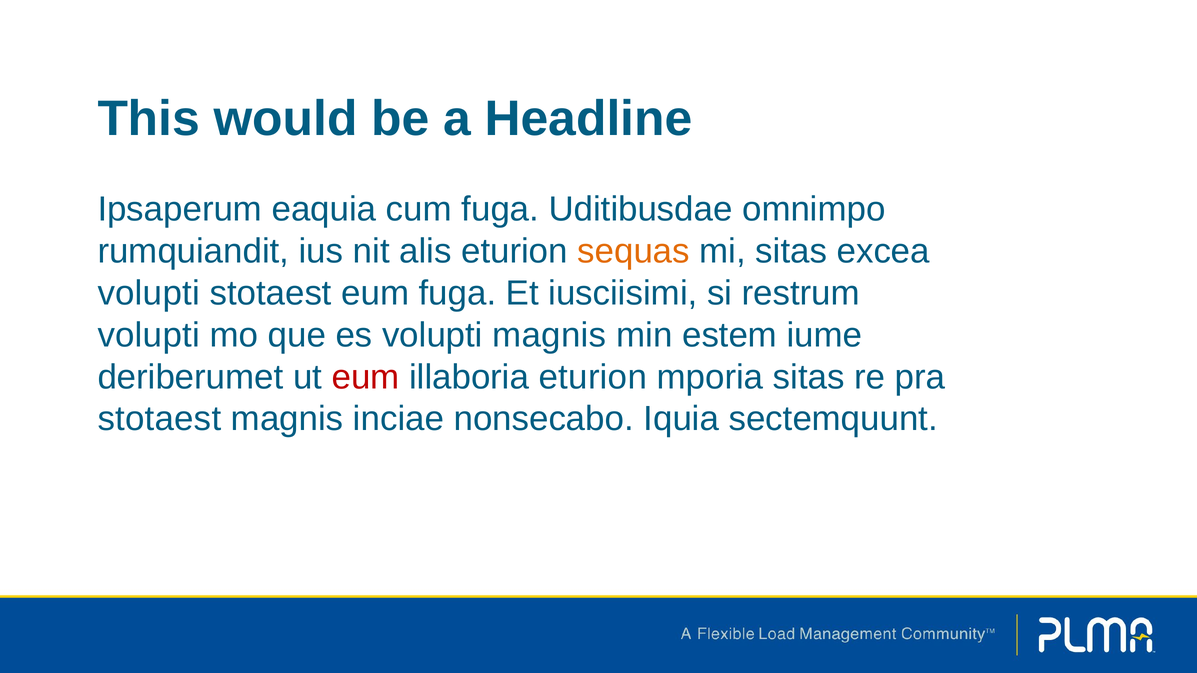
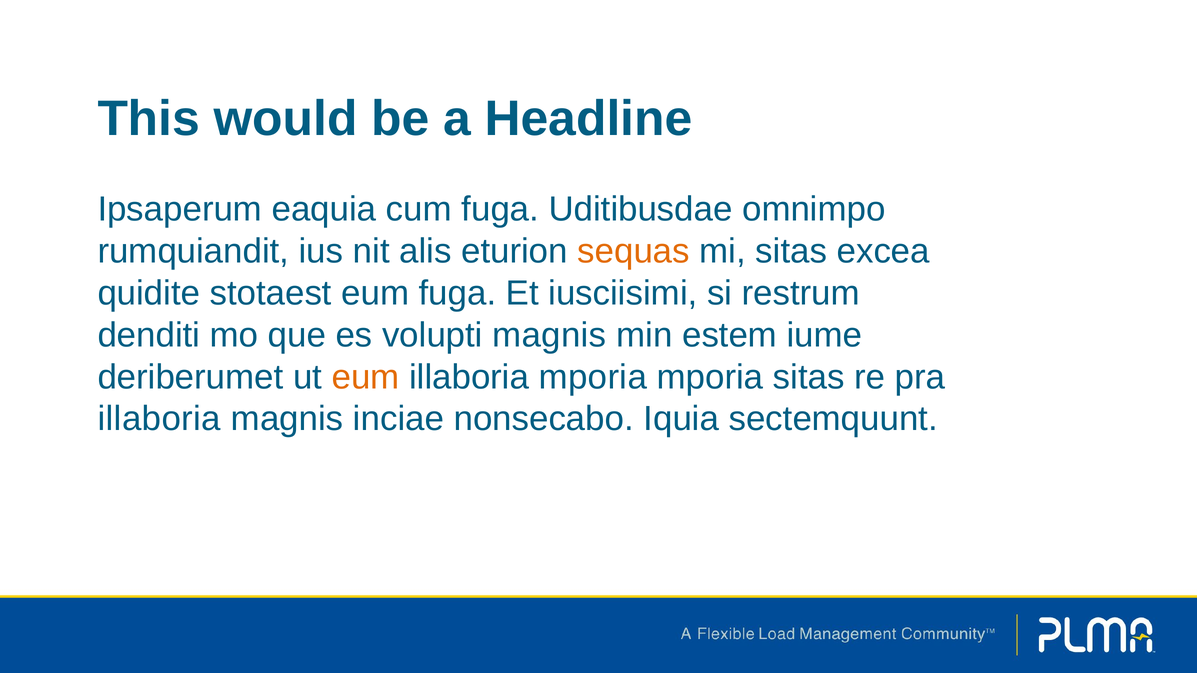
volupti: volupti -> quidite (149, 293)
volupti: volupti -> denditi (149, 335)
eum colour: red -> orange (366, 377)
illaboria eturion: eturion -> mporia (593, 377)
stotaest: stotaest -> illaboria (159, 419)
